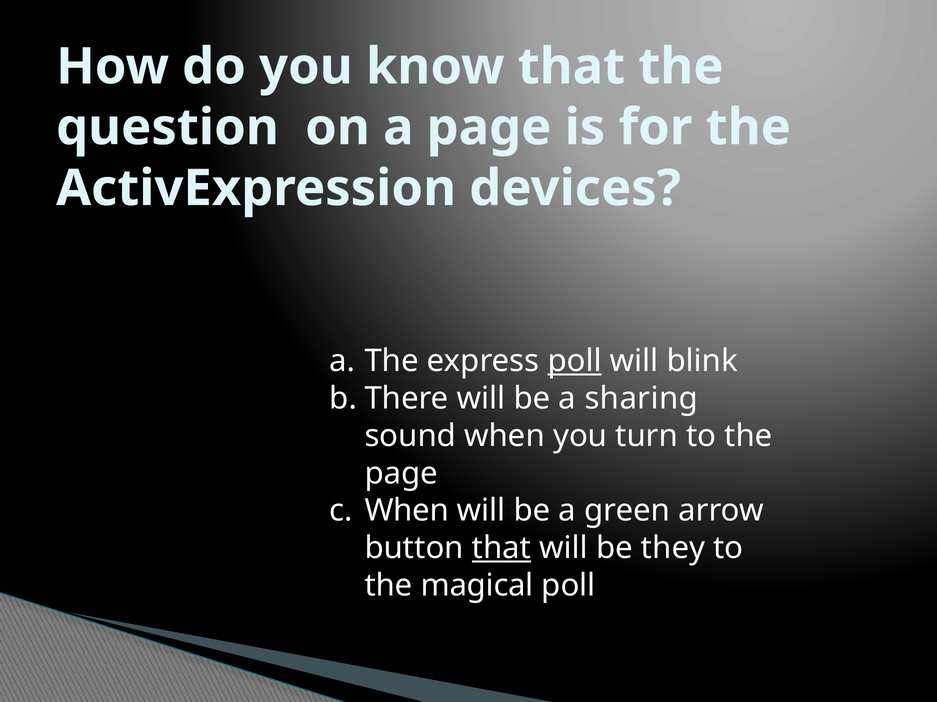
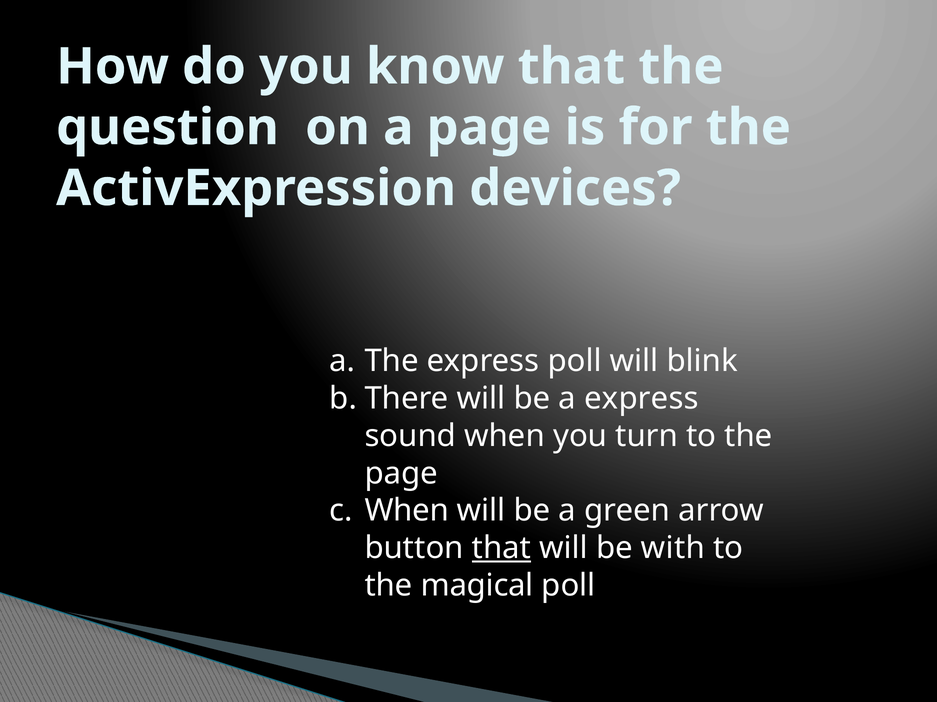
poll underline: present -> none (575, 361)
a sharing: sharing -> express (641, 399)
they: they -> with (673, 549)
